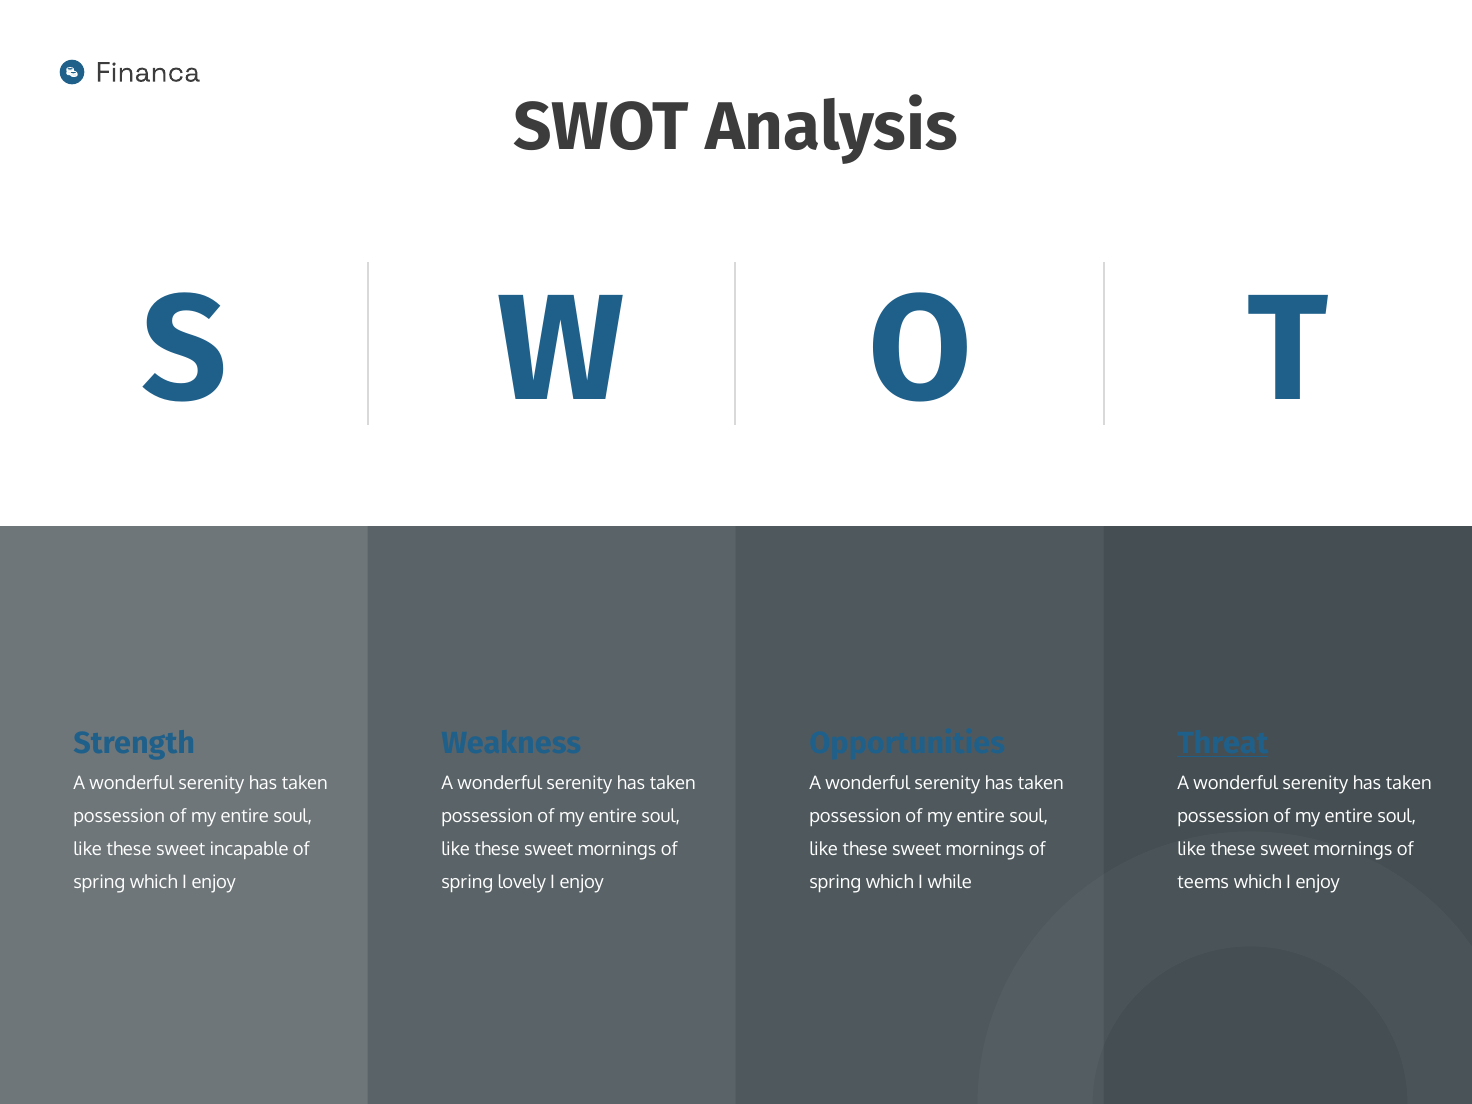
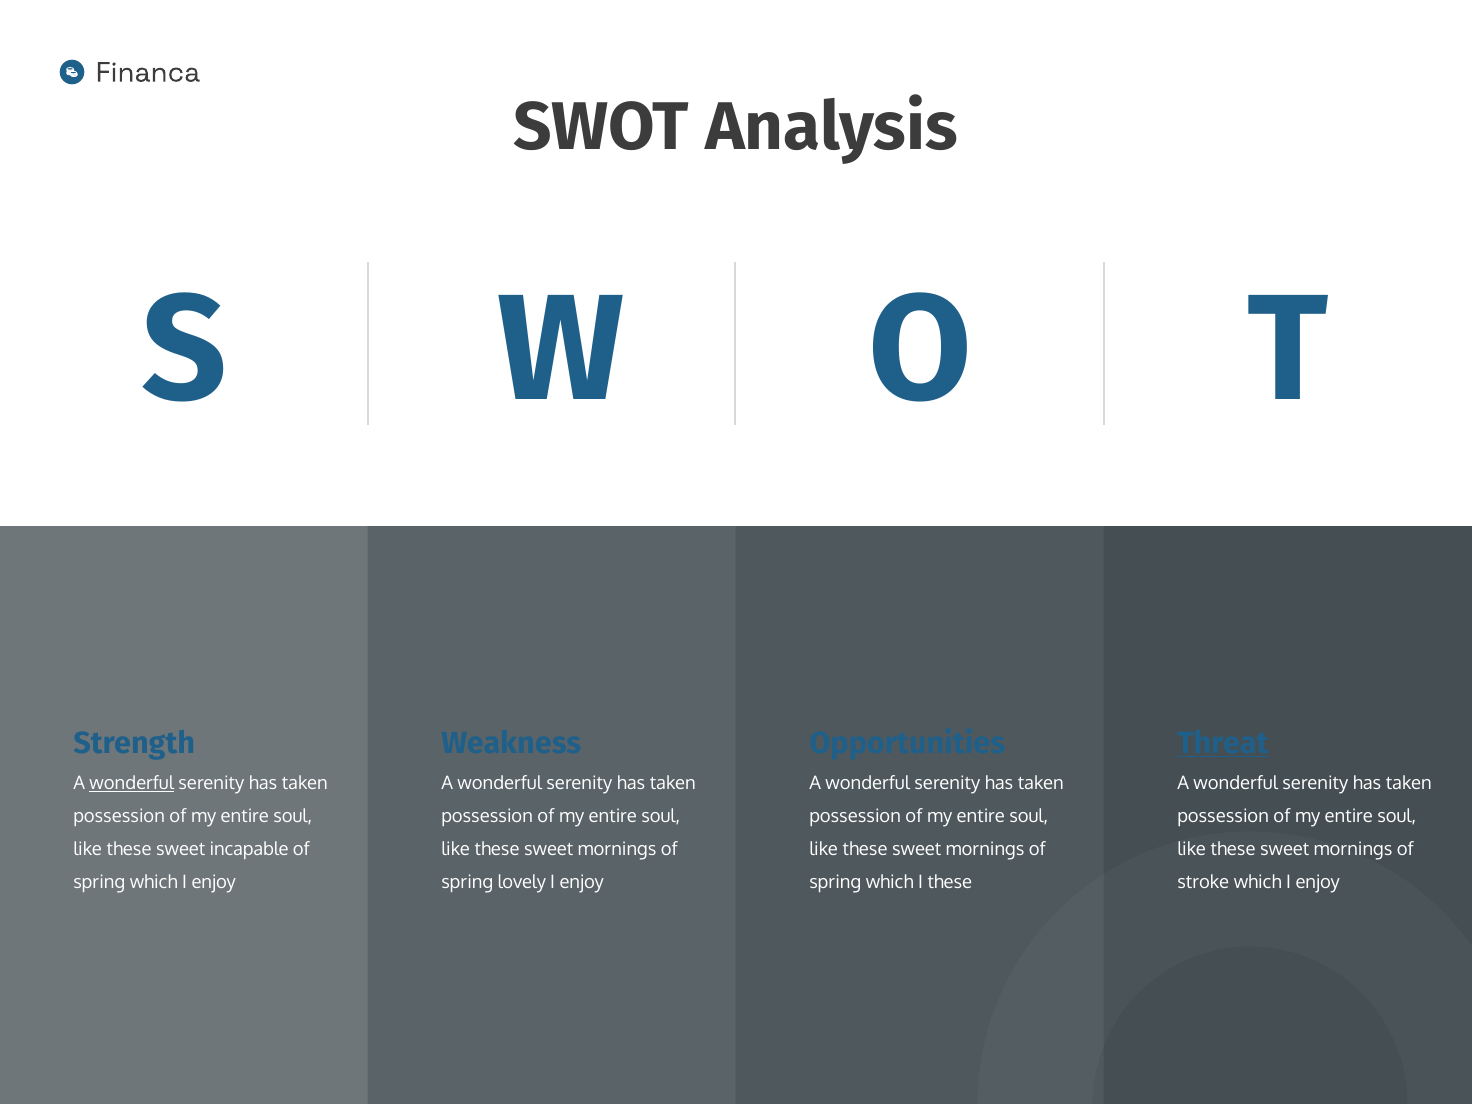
wonderful underline: none -> present (132, 783)
I while: while -> these (950, 883)
teems: teems -> stroke (1203, 883)
